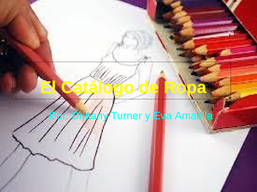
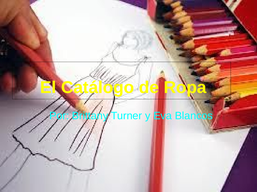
Amarilla: Amarilla -> Blancos (194, 116)
